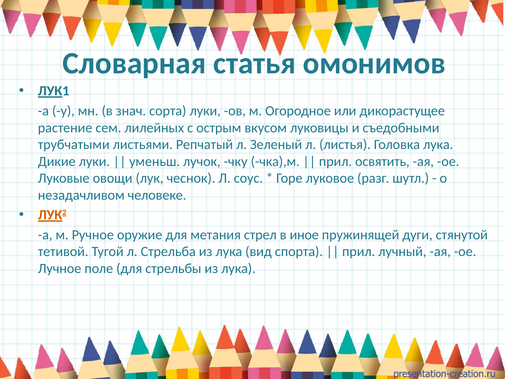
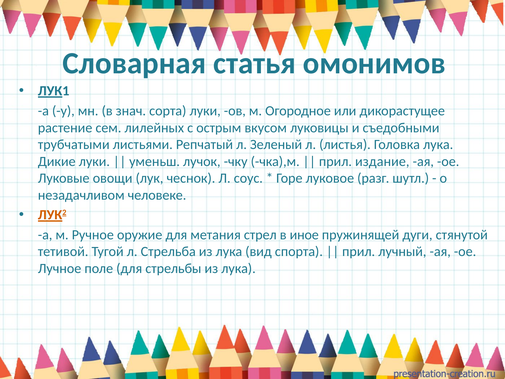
ocвятить: ocвятить -> издание (382, 161)
